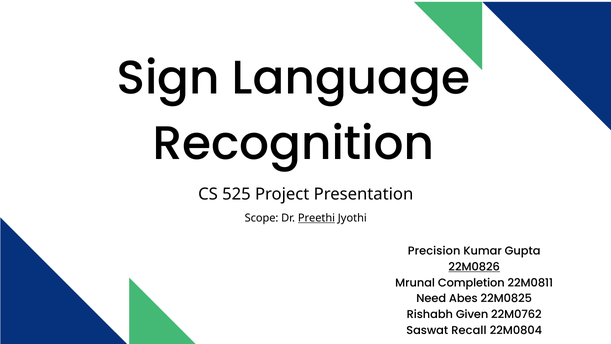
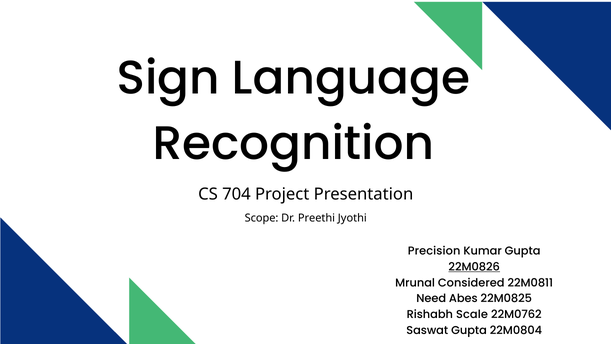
525: 525 -> 704 (236, 194)
Preethi underline: present -> none (316, 218)
Completion: Completion -> Considered (471, 283)
Given: Given -> Scale (472, 314)
Saswat Recall: Recall -> Gupta (469, 330)
